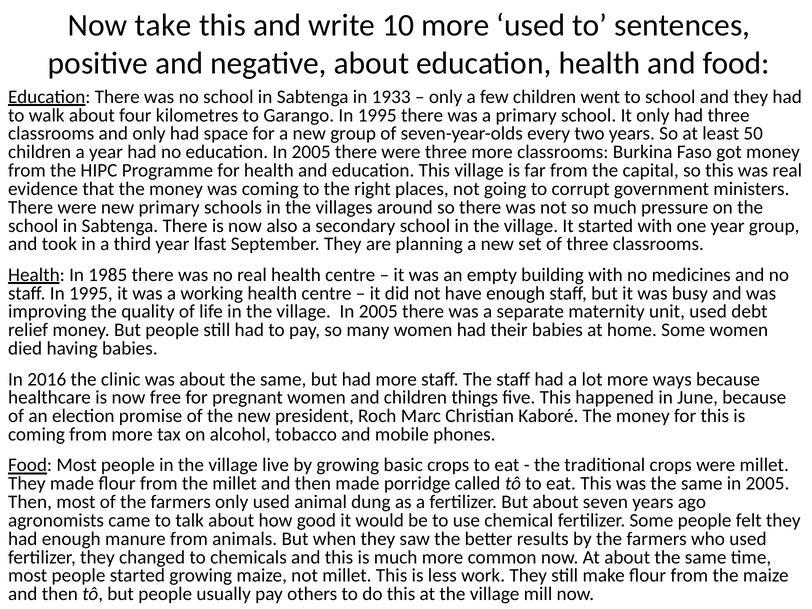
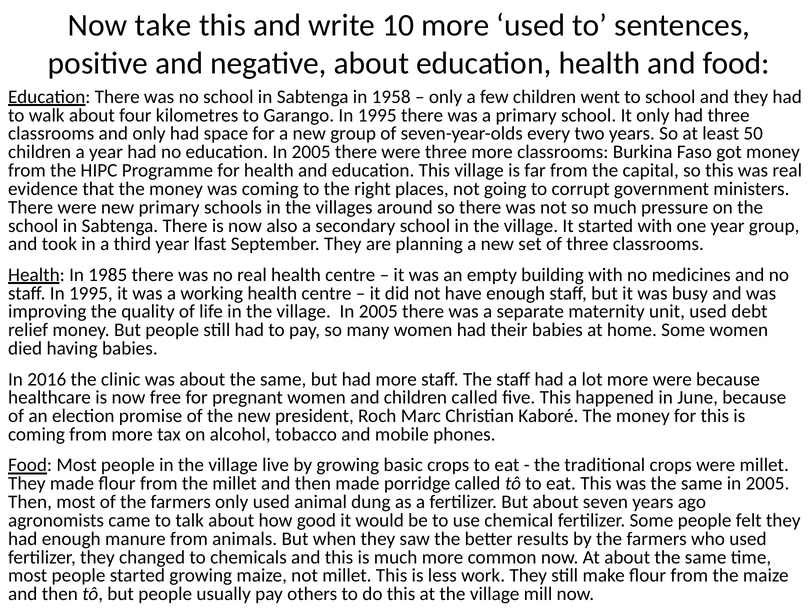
1933: 1933 -> 1958 (391, 97)
more ways: ways -> were (672, 379)
children things: things -> called (475, 398)
